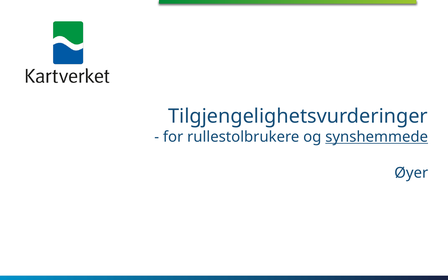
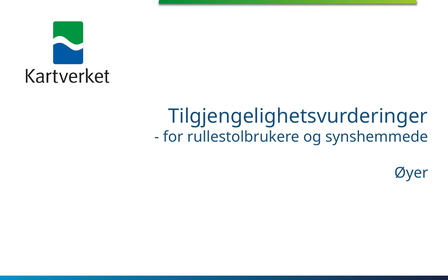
synshemmede underline: present -> none (377, 137)
